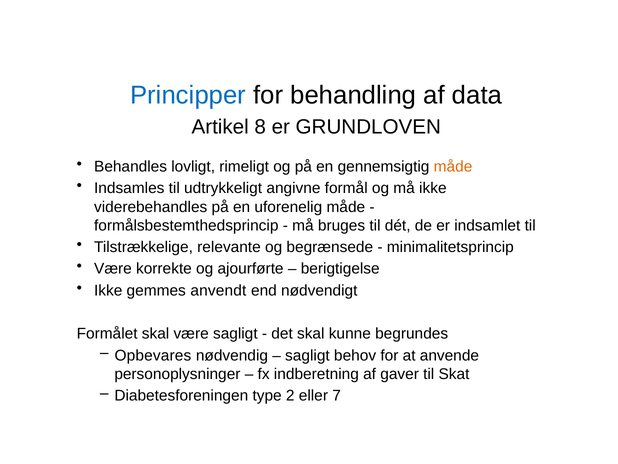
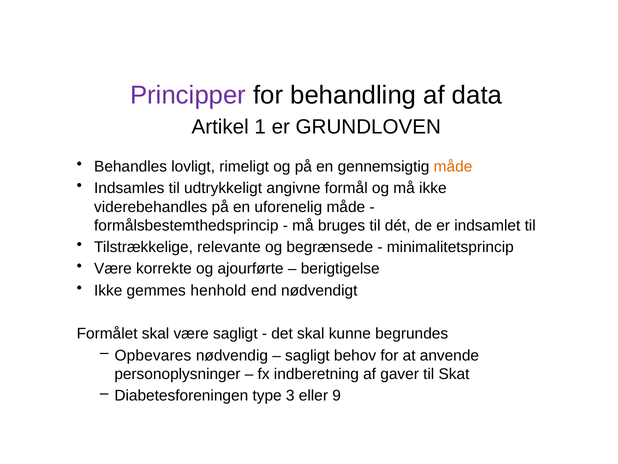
Principper colour: blue -> purple (188, 95)
8: 8 -> 1 (260, 127)
anvendt: anvendt -> henhold (218, 290)
2: 2 -> 3 (290, 395)
7: 7 -> 9 (337, 395)
